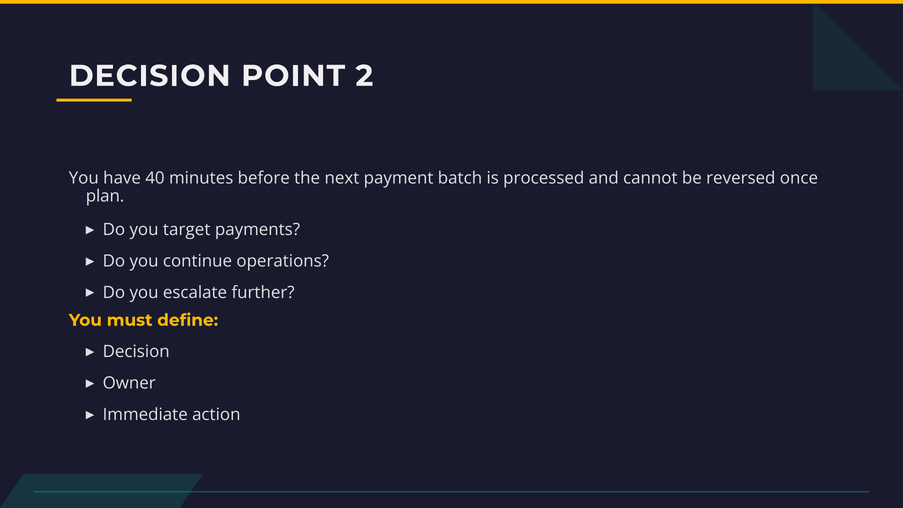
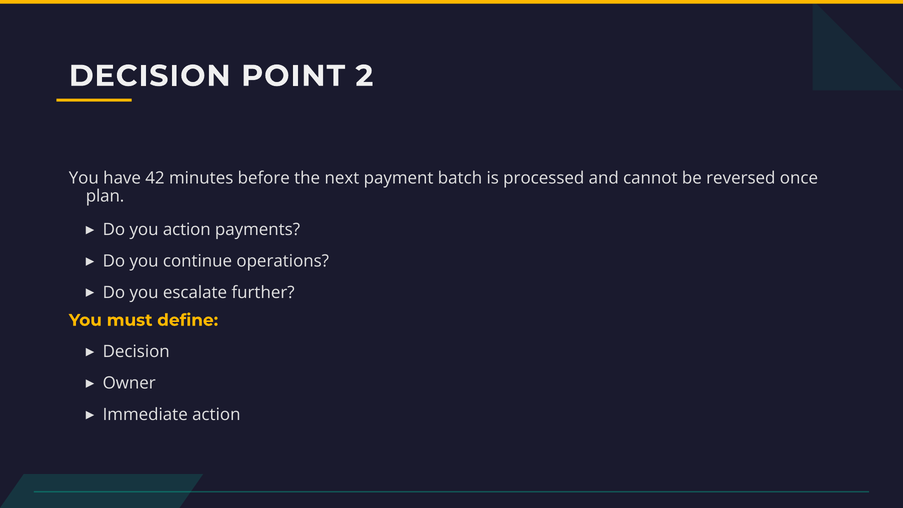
40: 40 -> 42 (155, 178)
you target: target -> action (187, 230)
